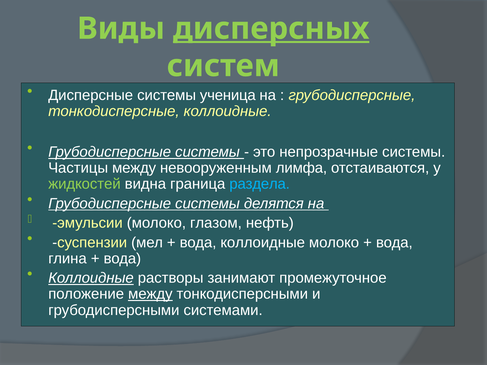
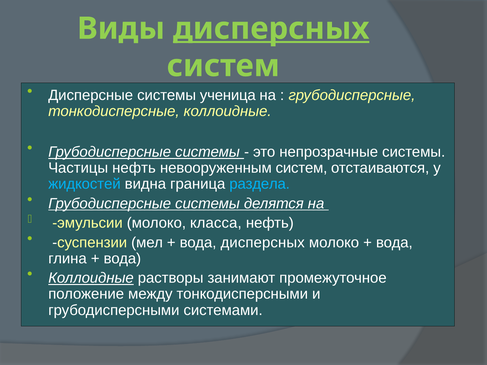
Частицы между: между -> нефть (134, 168)
невооруженным лимфа: лимфа -> систем (301, 168)
жидкостей colour: light green -> light blue (84, 184)
глазом: глазом -> класса (216, 223)
вода коллоидные: коллоидные -> дисперсных (263, 243)
между underline: present -> none (150, 294)
